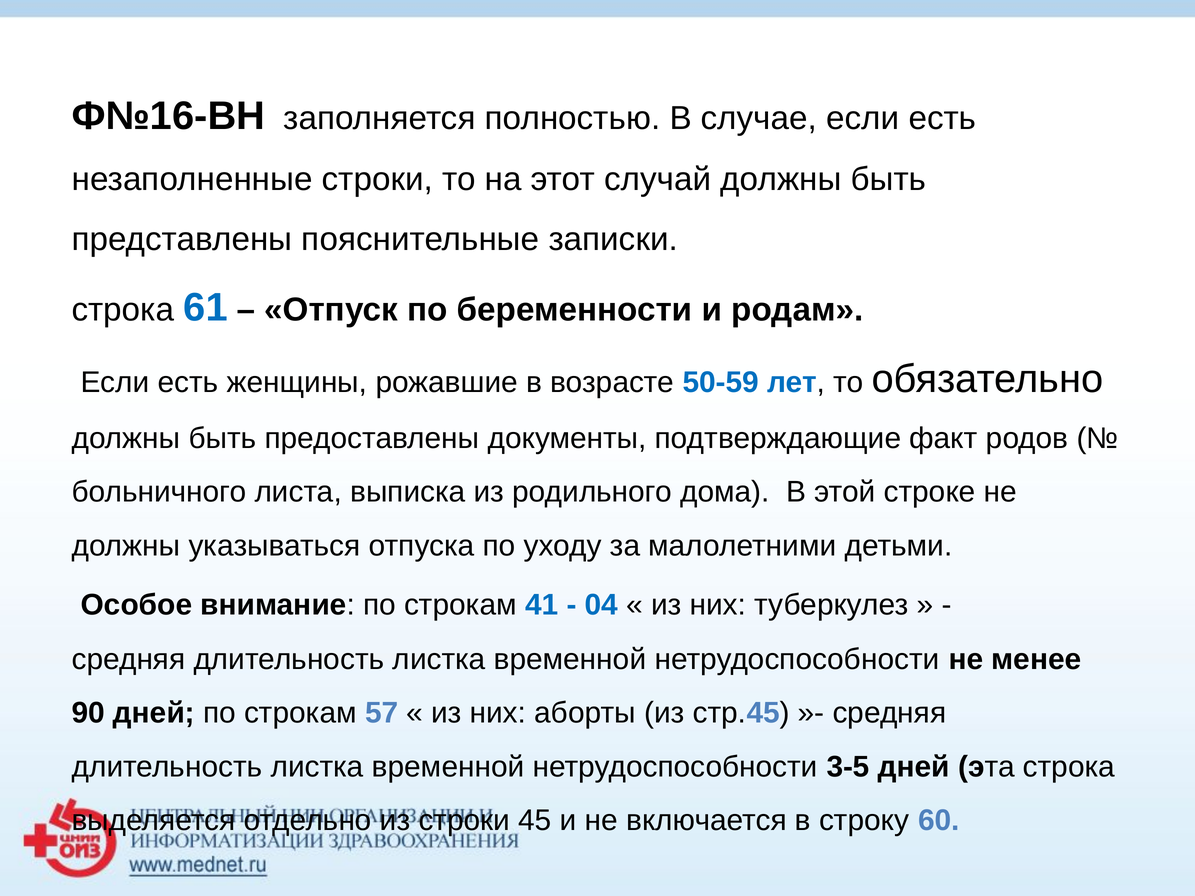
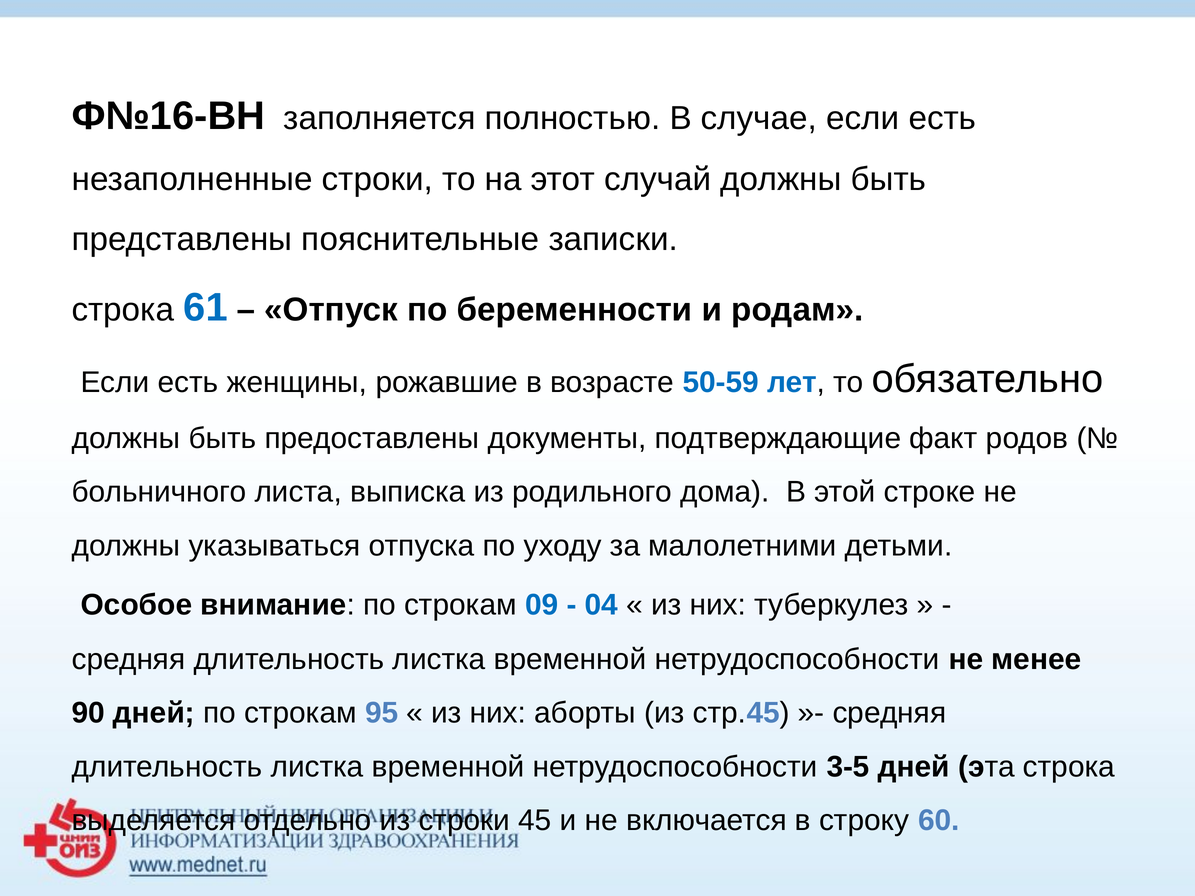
41: 41 -> 09 (542, 605)
57: 57 -> 95 (382, 713)
